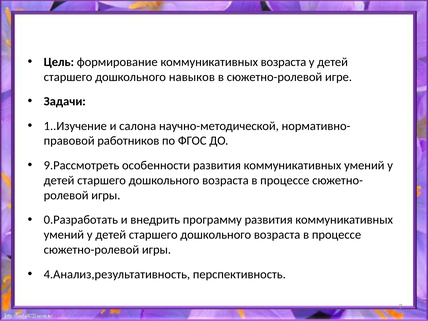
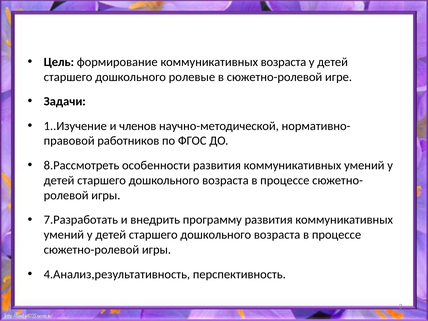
навыков: навыков -> ролевые (192, 77)
салона: салона -> членов (138, 126)
9.Рассмотреть: 9.Рассмотреть -> 8.Рассмотреть (82, 165)
0.Разработать: 0.Разработать -> 7.Разработать (81, 220)
